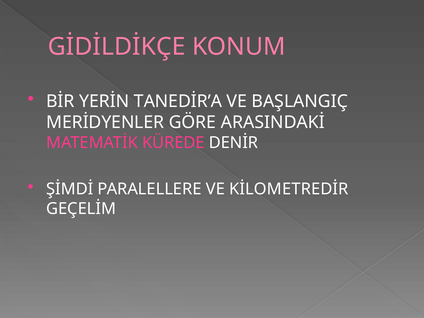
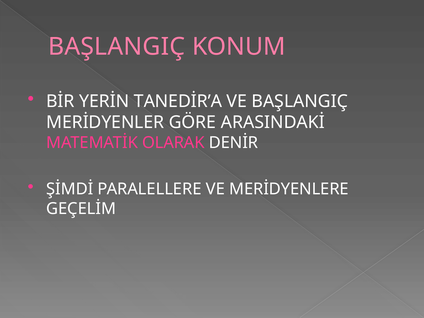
GİDİLDİKÇE: GİDİLDİKÇE -> BAŞLANGIÇ (117, 47)
KÜREDE: KÜREDE -> OLARAK (173, 143)
KİLOMETREDİR: KİLOMETREDİR -> MERİDYENLERE (289, 189)
